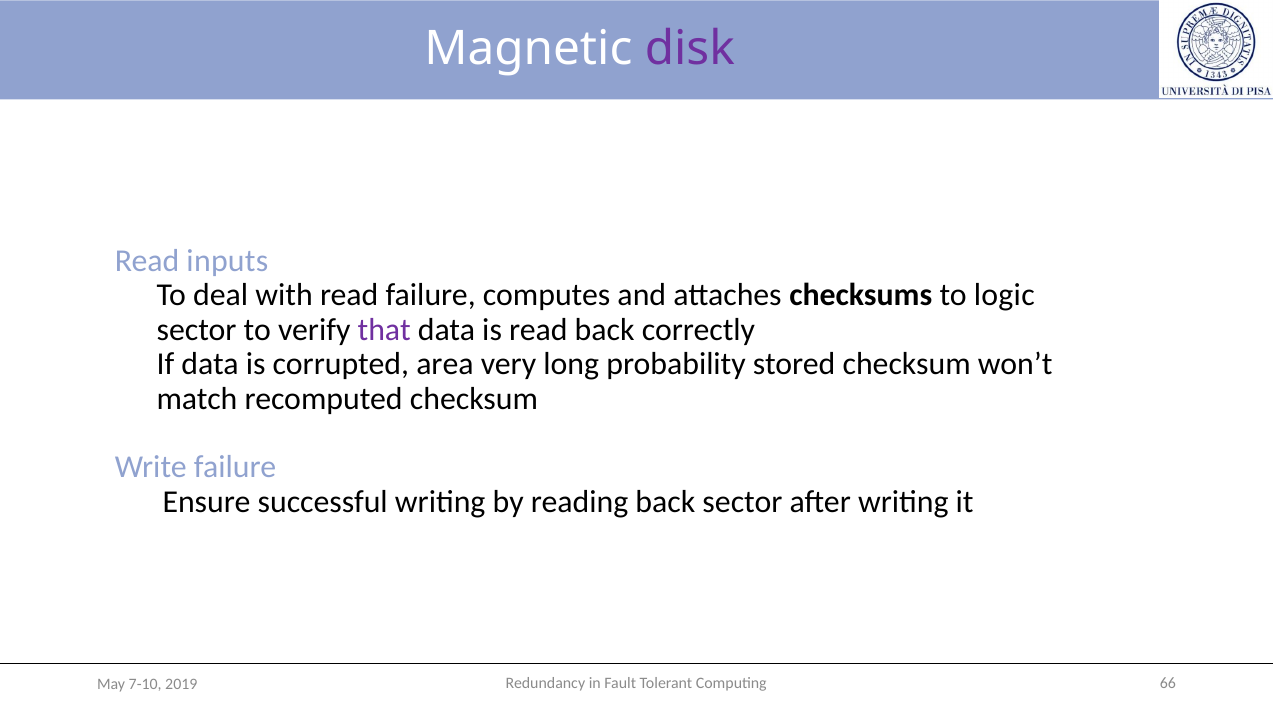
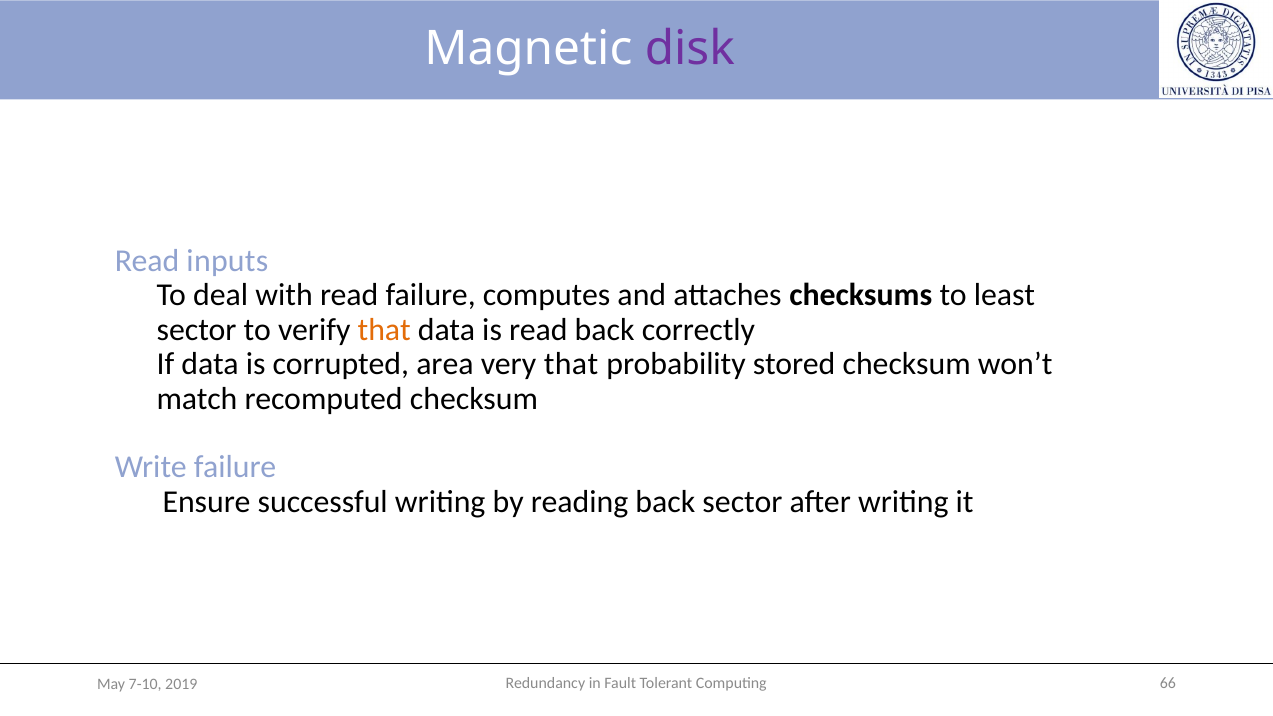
logic: logic -> least (1004, 296)
that colour: purple -> orange (384, 330)
very long: long -> that (571, 364)
